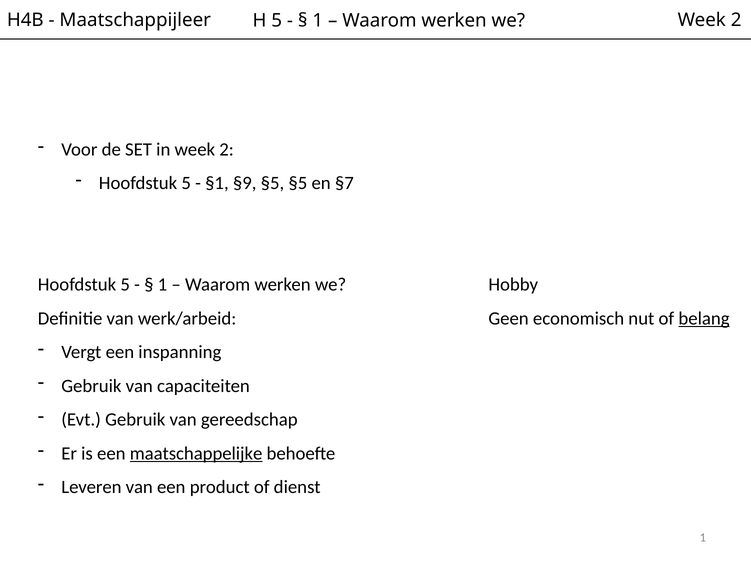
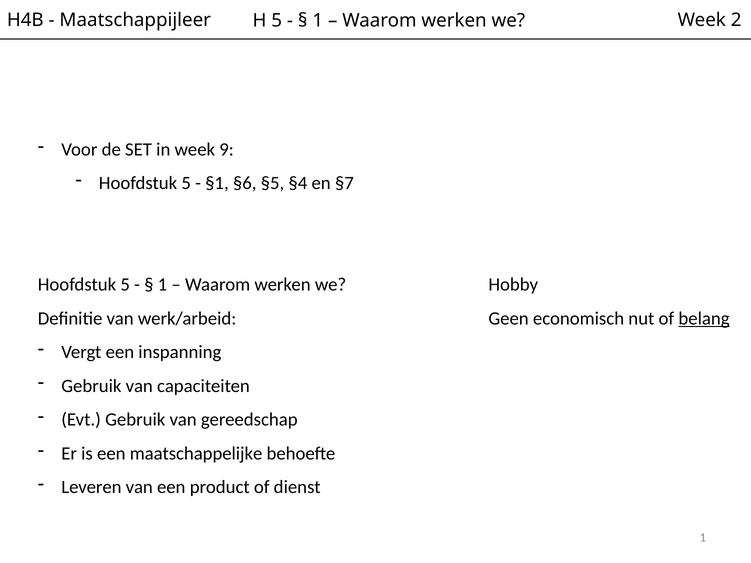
in week 2: 2 -> 9 (227, 149)
§9: §9 -> §6 (245, 183)
§5 §5: §5 -> §4 (298, 183)
maatschappelijke underline: present -> none (196, 454)
